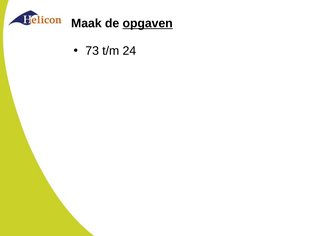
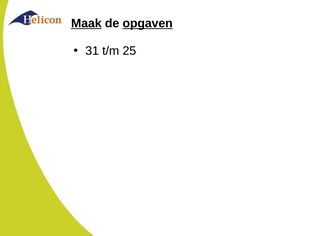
Maak underline: none -> present (86, 23)
73: 73 -> 31 (92, 51)
24: 24 -> 25 (129, 51)
